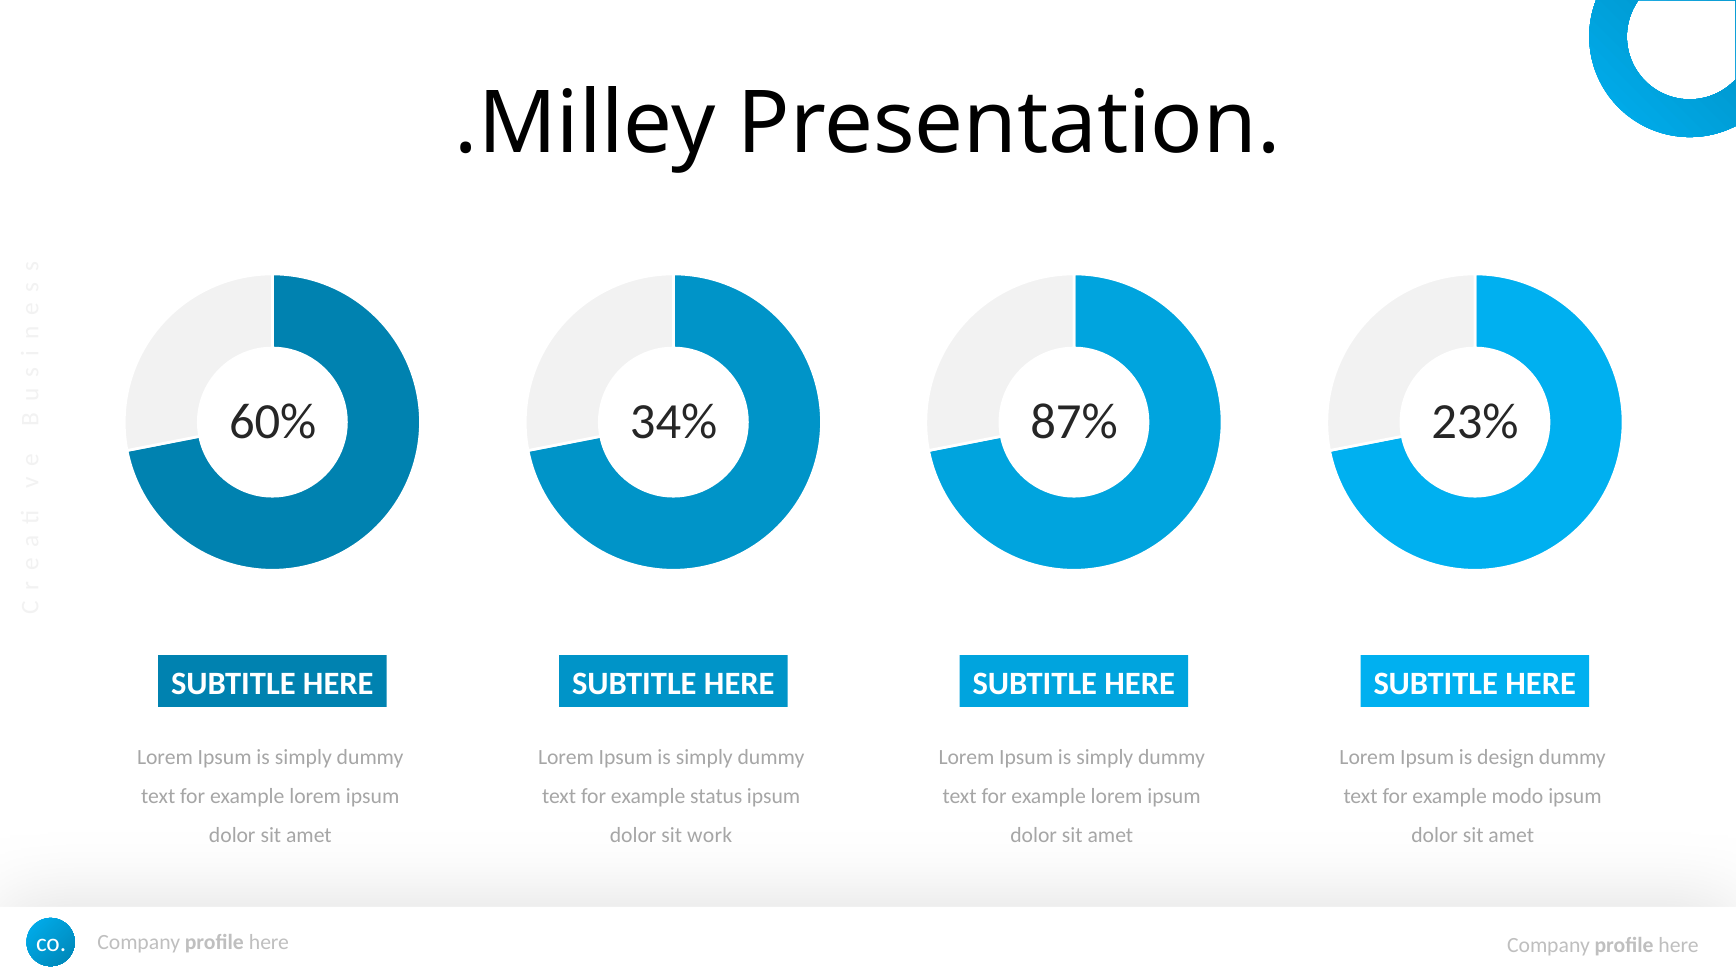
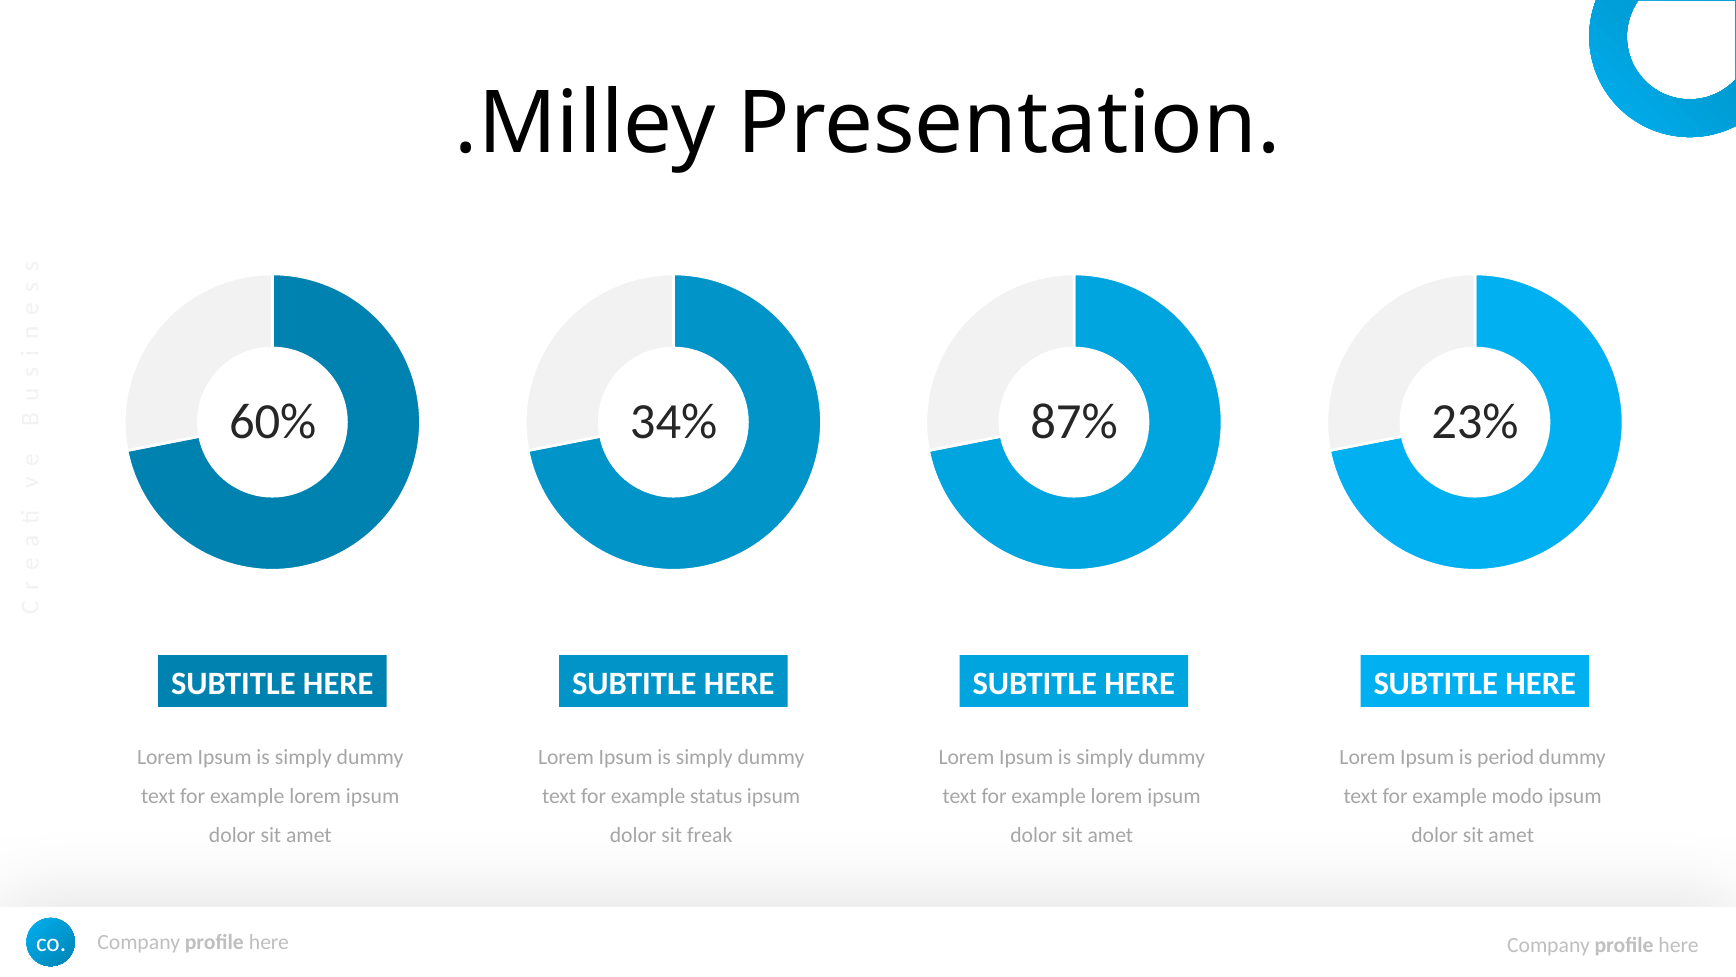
design: design -> period (1506, 757)
work: work -> freak (710, 835)
